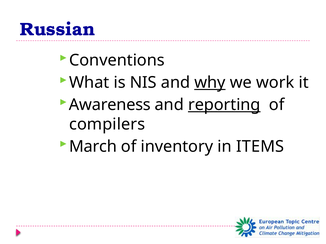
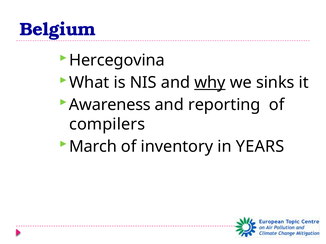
Russian: Russian -> Belgium (58, 30)
Conventions: Conventions -> Hercegovina (117, 60)
work: work -> sinks (275, 83)
reporting underline: present -> none (224, 105)
ITEMS: ITEMS -> YEARS (260, 147)
